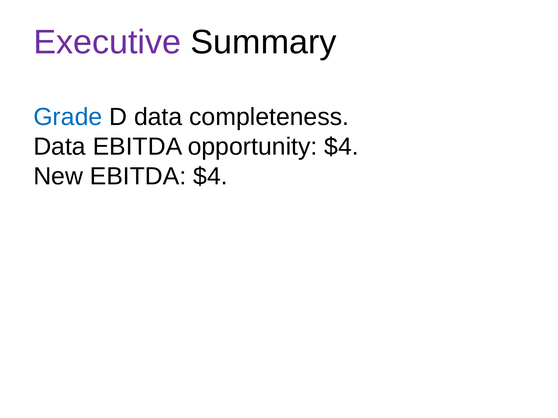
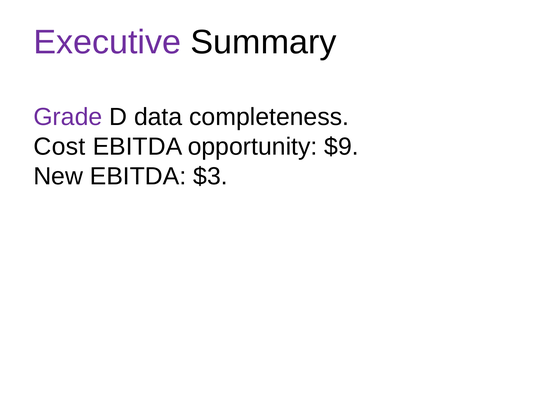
Grade colour: blue -> purple (68, 117)
Data: Data -> Cost (59, 147)
opportunity $4: $4 -> $9 (341, 147)
EBITDA $4: $4 -> $3 (211, 177)
